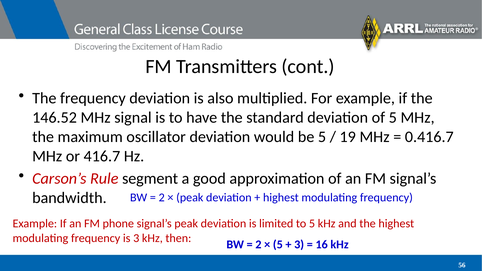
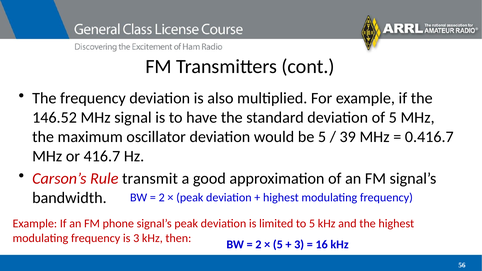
19: 19 -> 39 (348, 137)
segment: segment -> transmit (150, 179)
